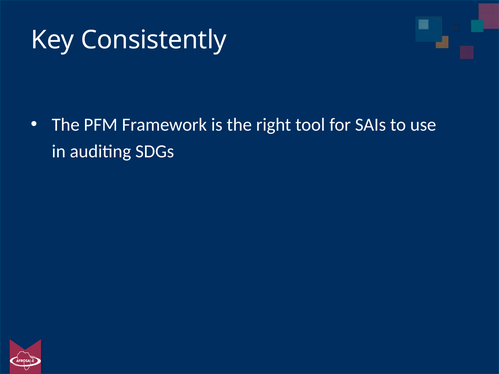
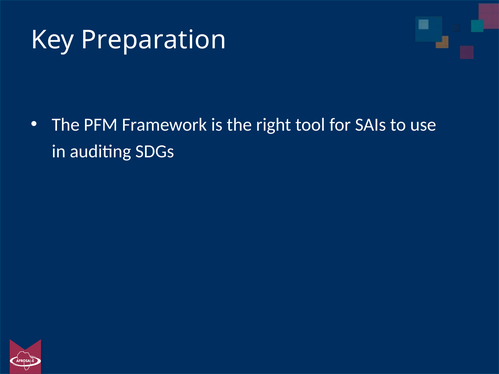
Consistently: Consistently -> Preparation (154, 40)
